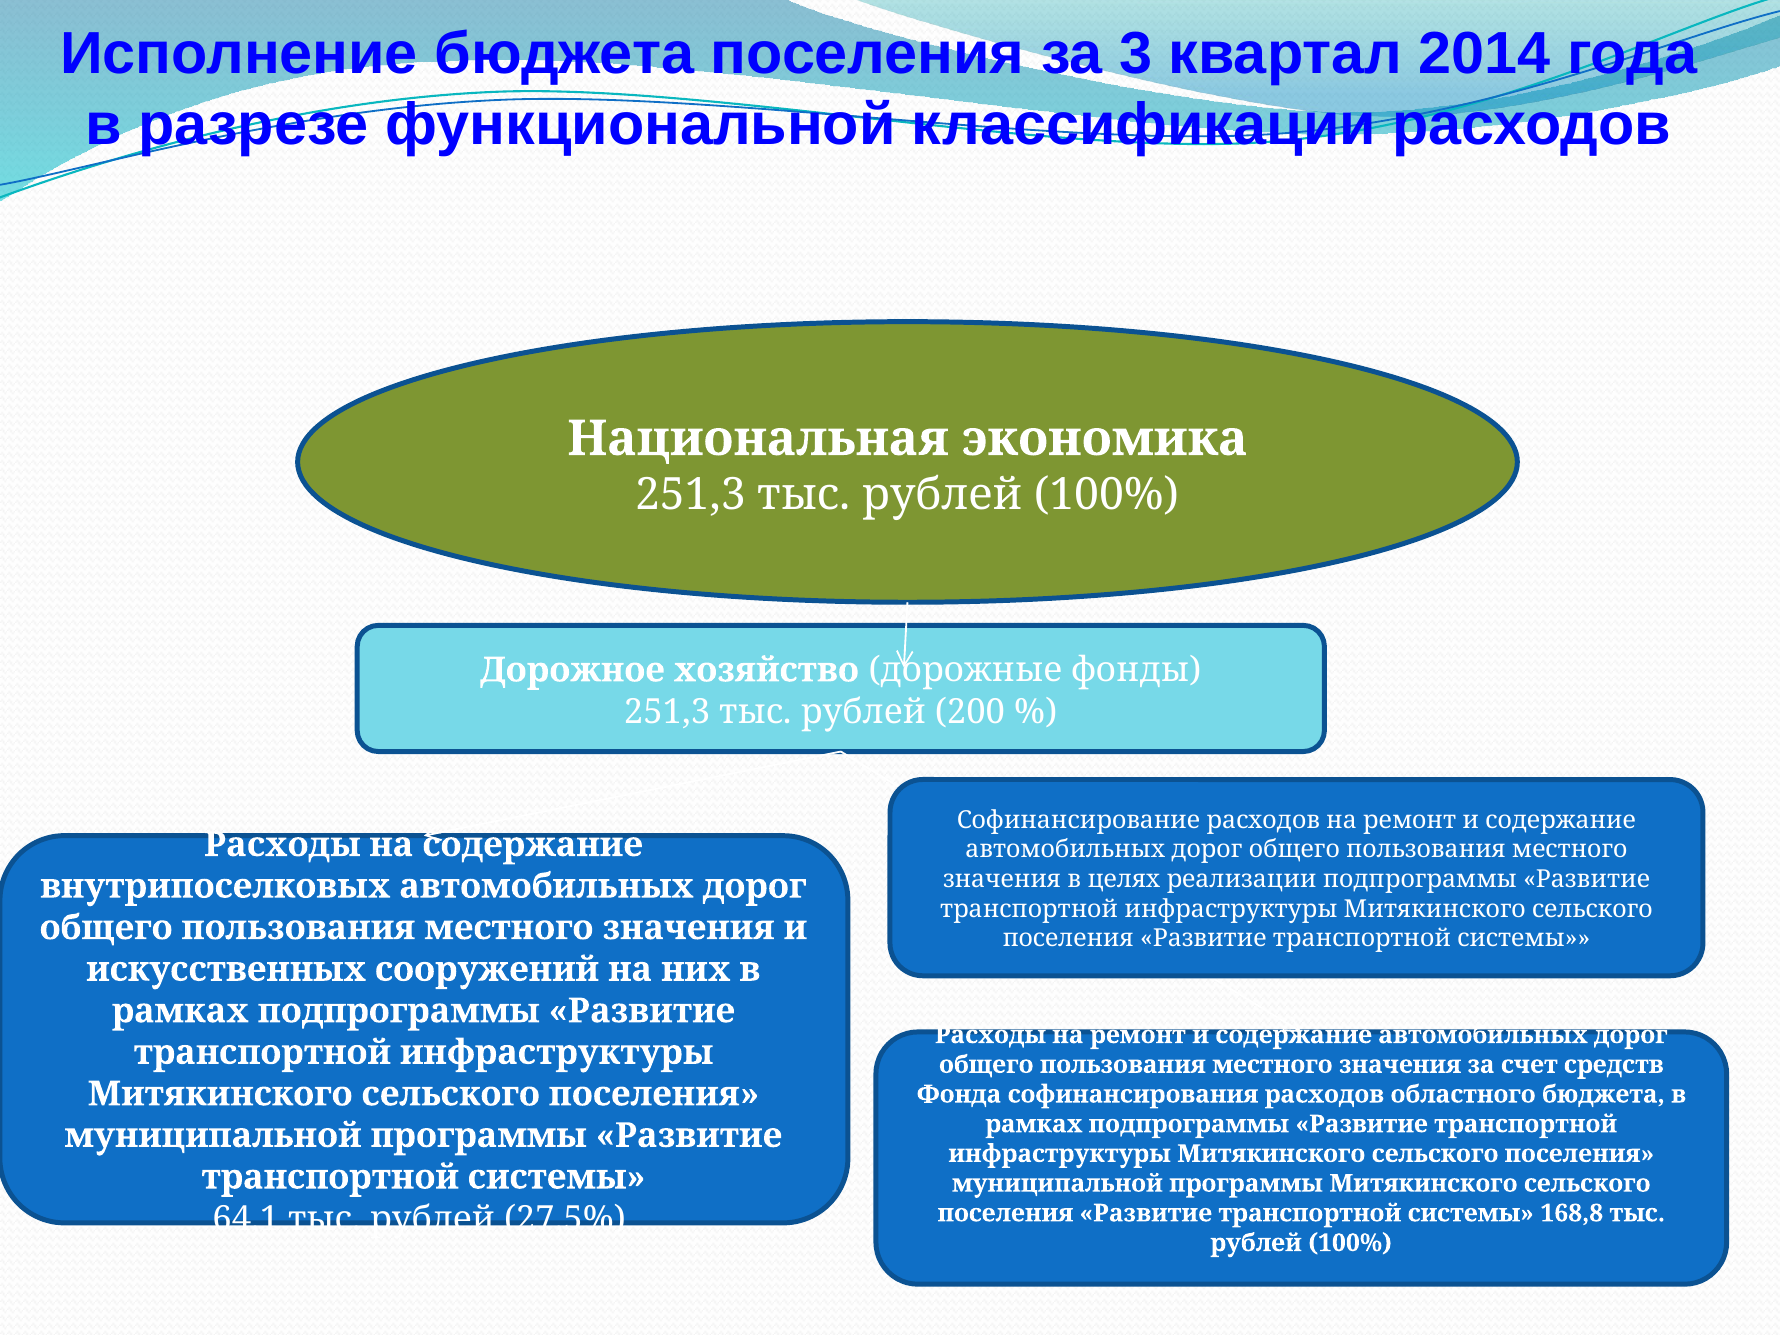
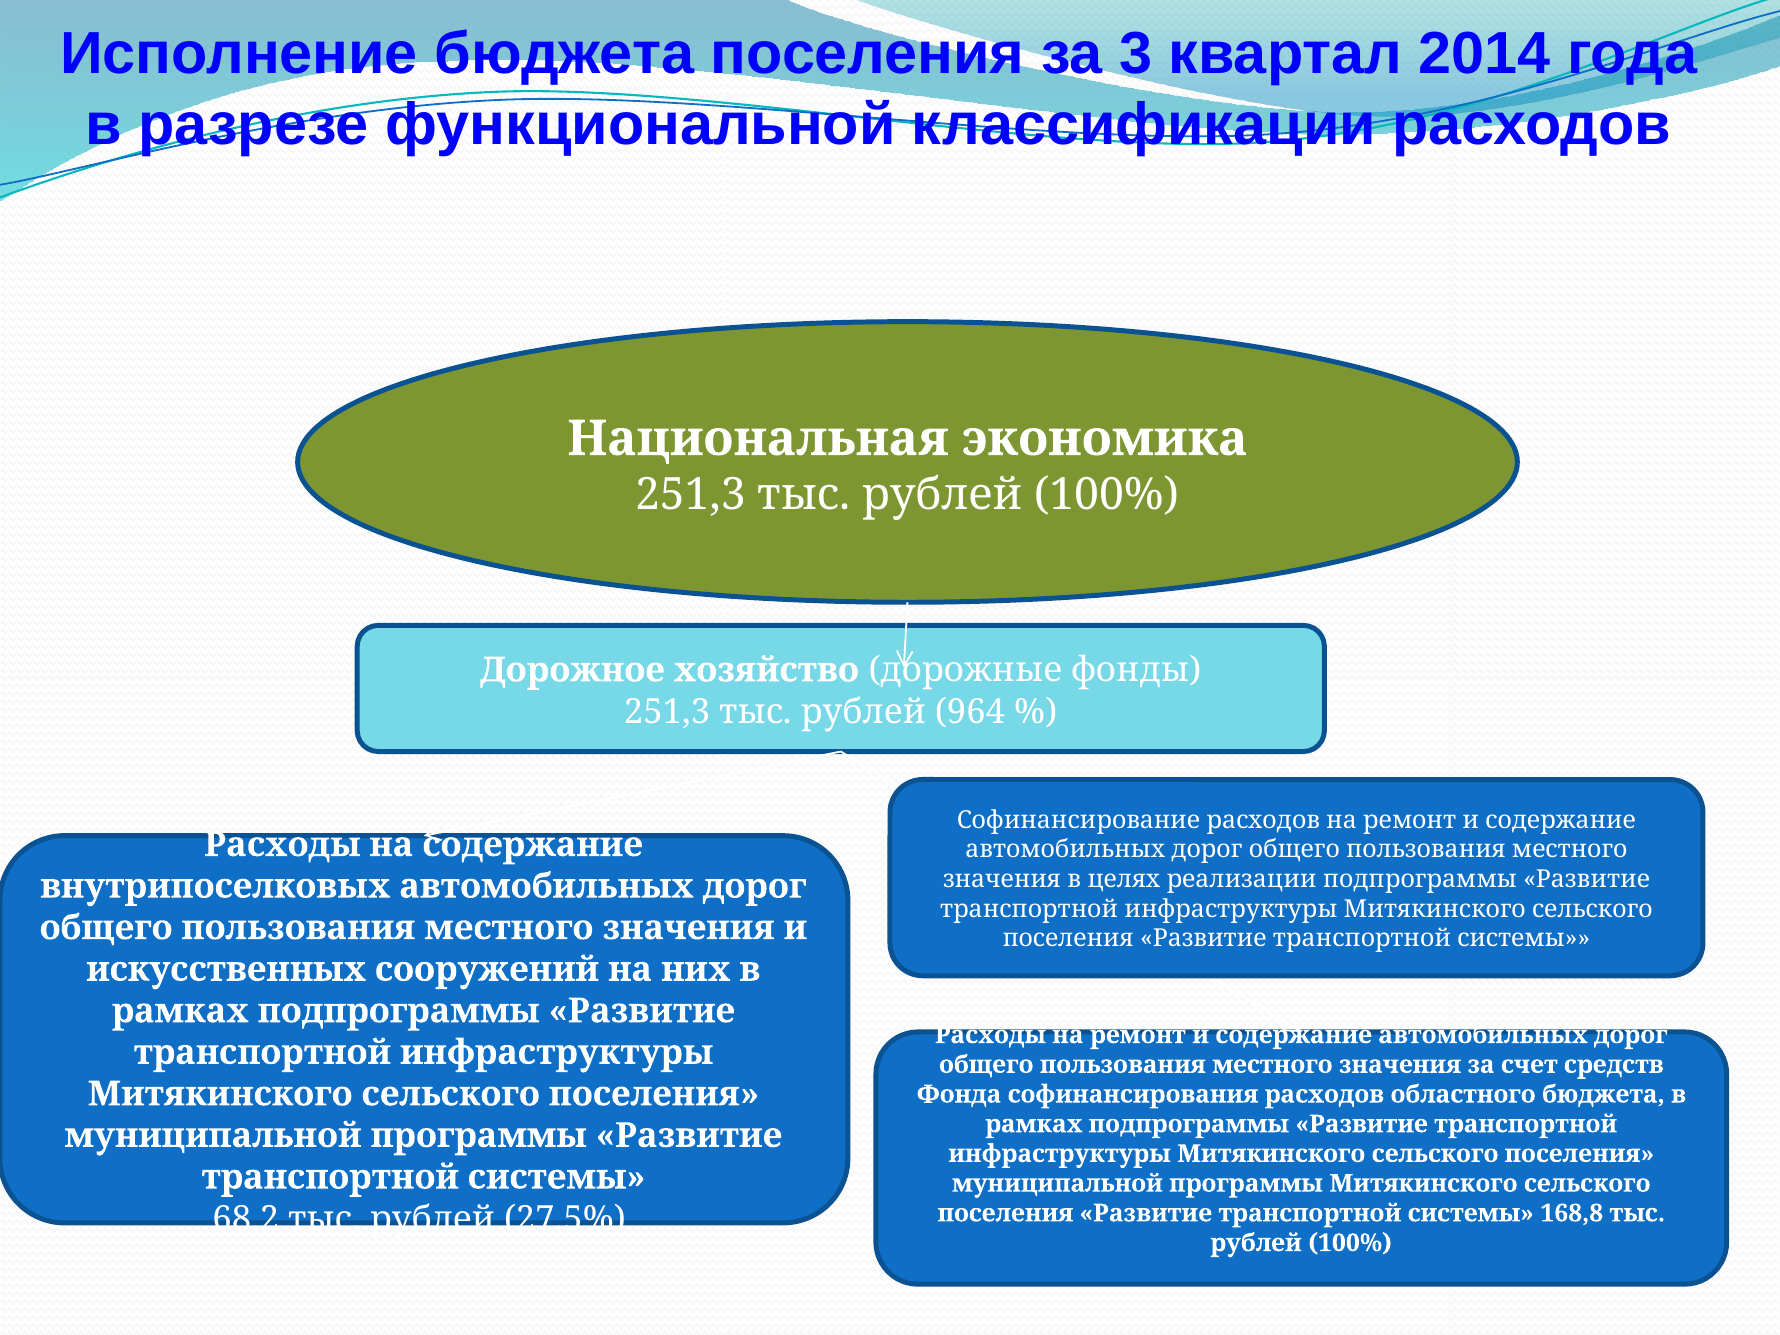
200: 200 -> 964 (970, 712)
64,1: 64,1 -> 68,2 (246, 1219)
